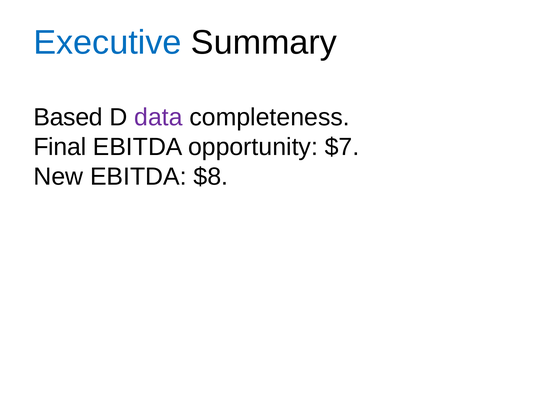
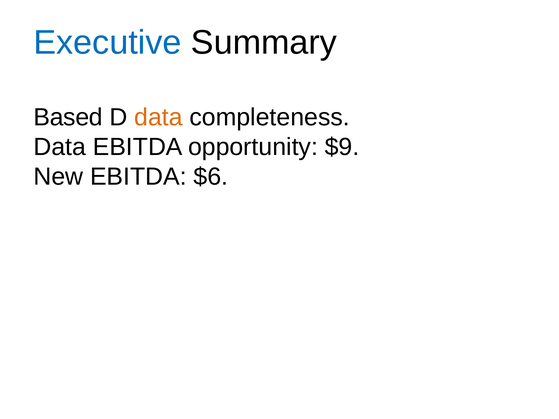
data colour: purple -> orange (158, 117)
Final: Final -> Data (60, 147)
$7: $7 -> $9 (342, 147)
$8: $8 -> $6 (211, 177)
